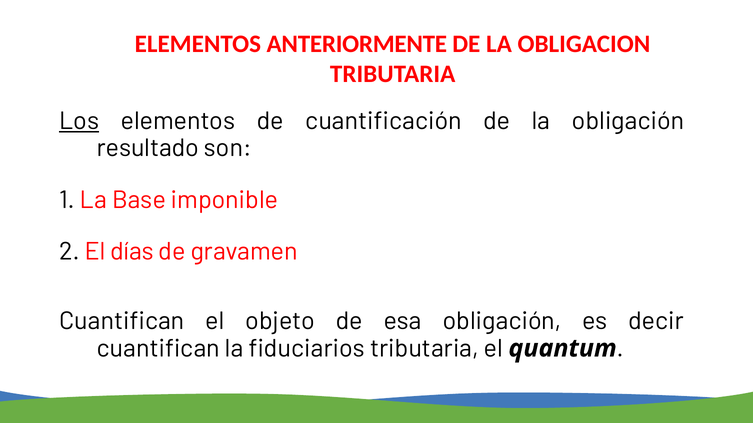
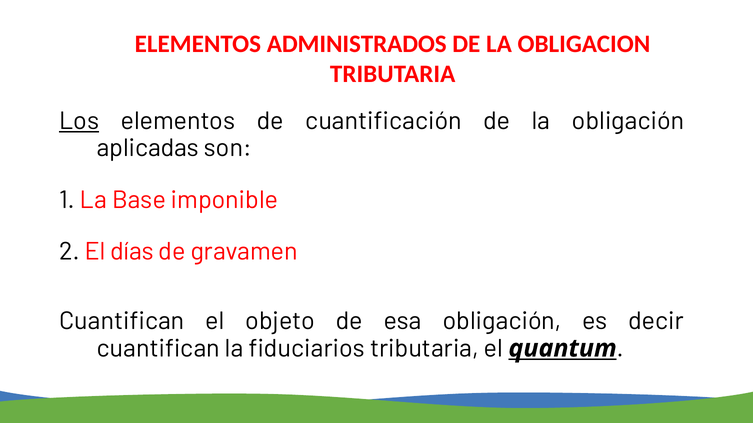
ANTERIORMENTE: ANTERIORMENTE -> ADMINISTRADOS (357, 44)
resultado: resultado -> aplicadas (148, 148)
quantum underline: none -> present (563, 349)
